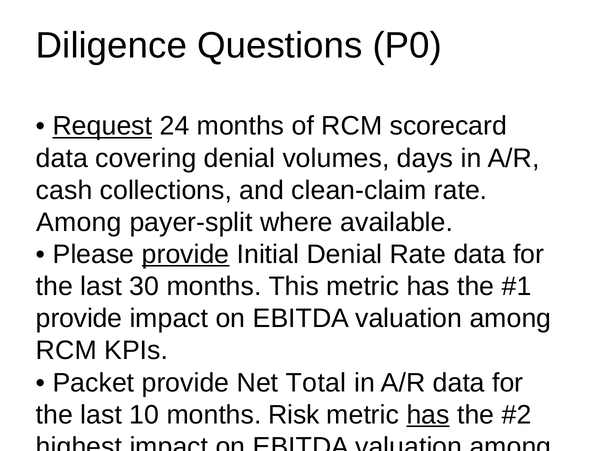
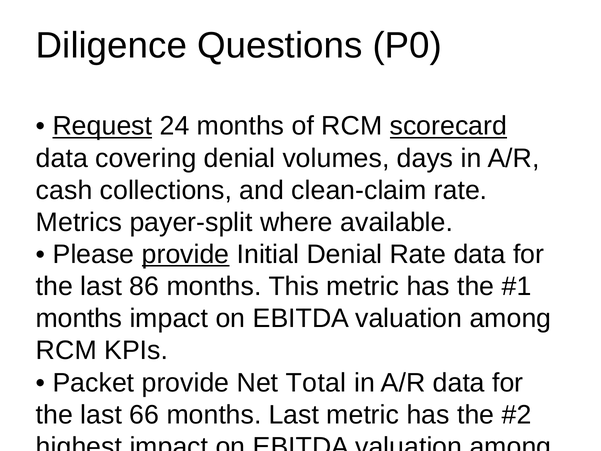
scorecard underline: none -> present (448, 126)
Among: Among -> Metrics (79, 222)
30: 30 -> 86 (144, 286)
provide: provide -> months (79, 318)
10: 10 -> 66 (144, 415)
months Risk: Risk -> Last (294, 415)
has underline: present -> none (428, 415)
